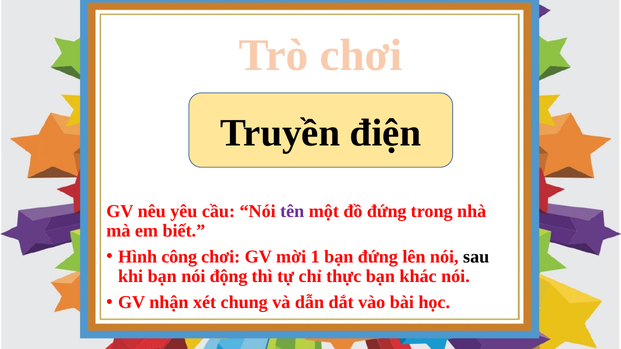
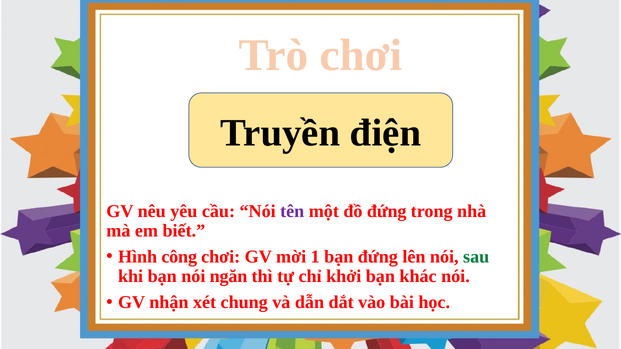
sau colour: black -> green (476, 257)
động: động -> ngăn (229, 276)
thực: thực -> khởi (344, 276)
